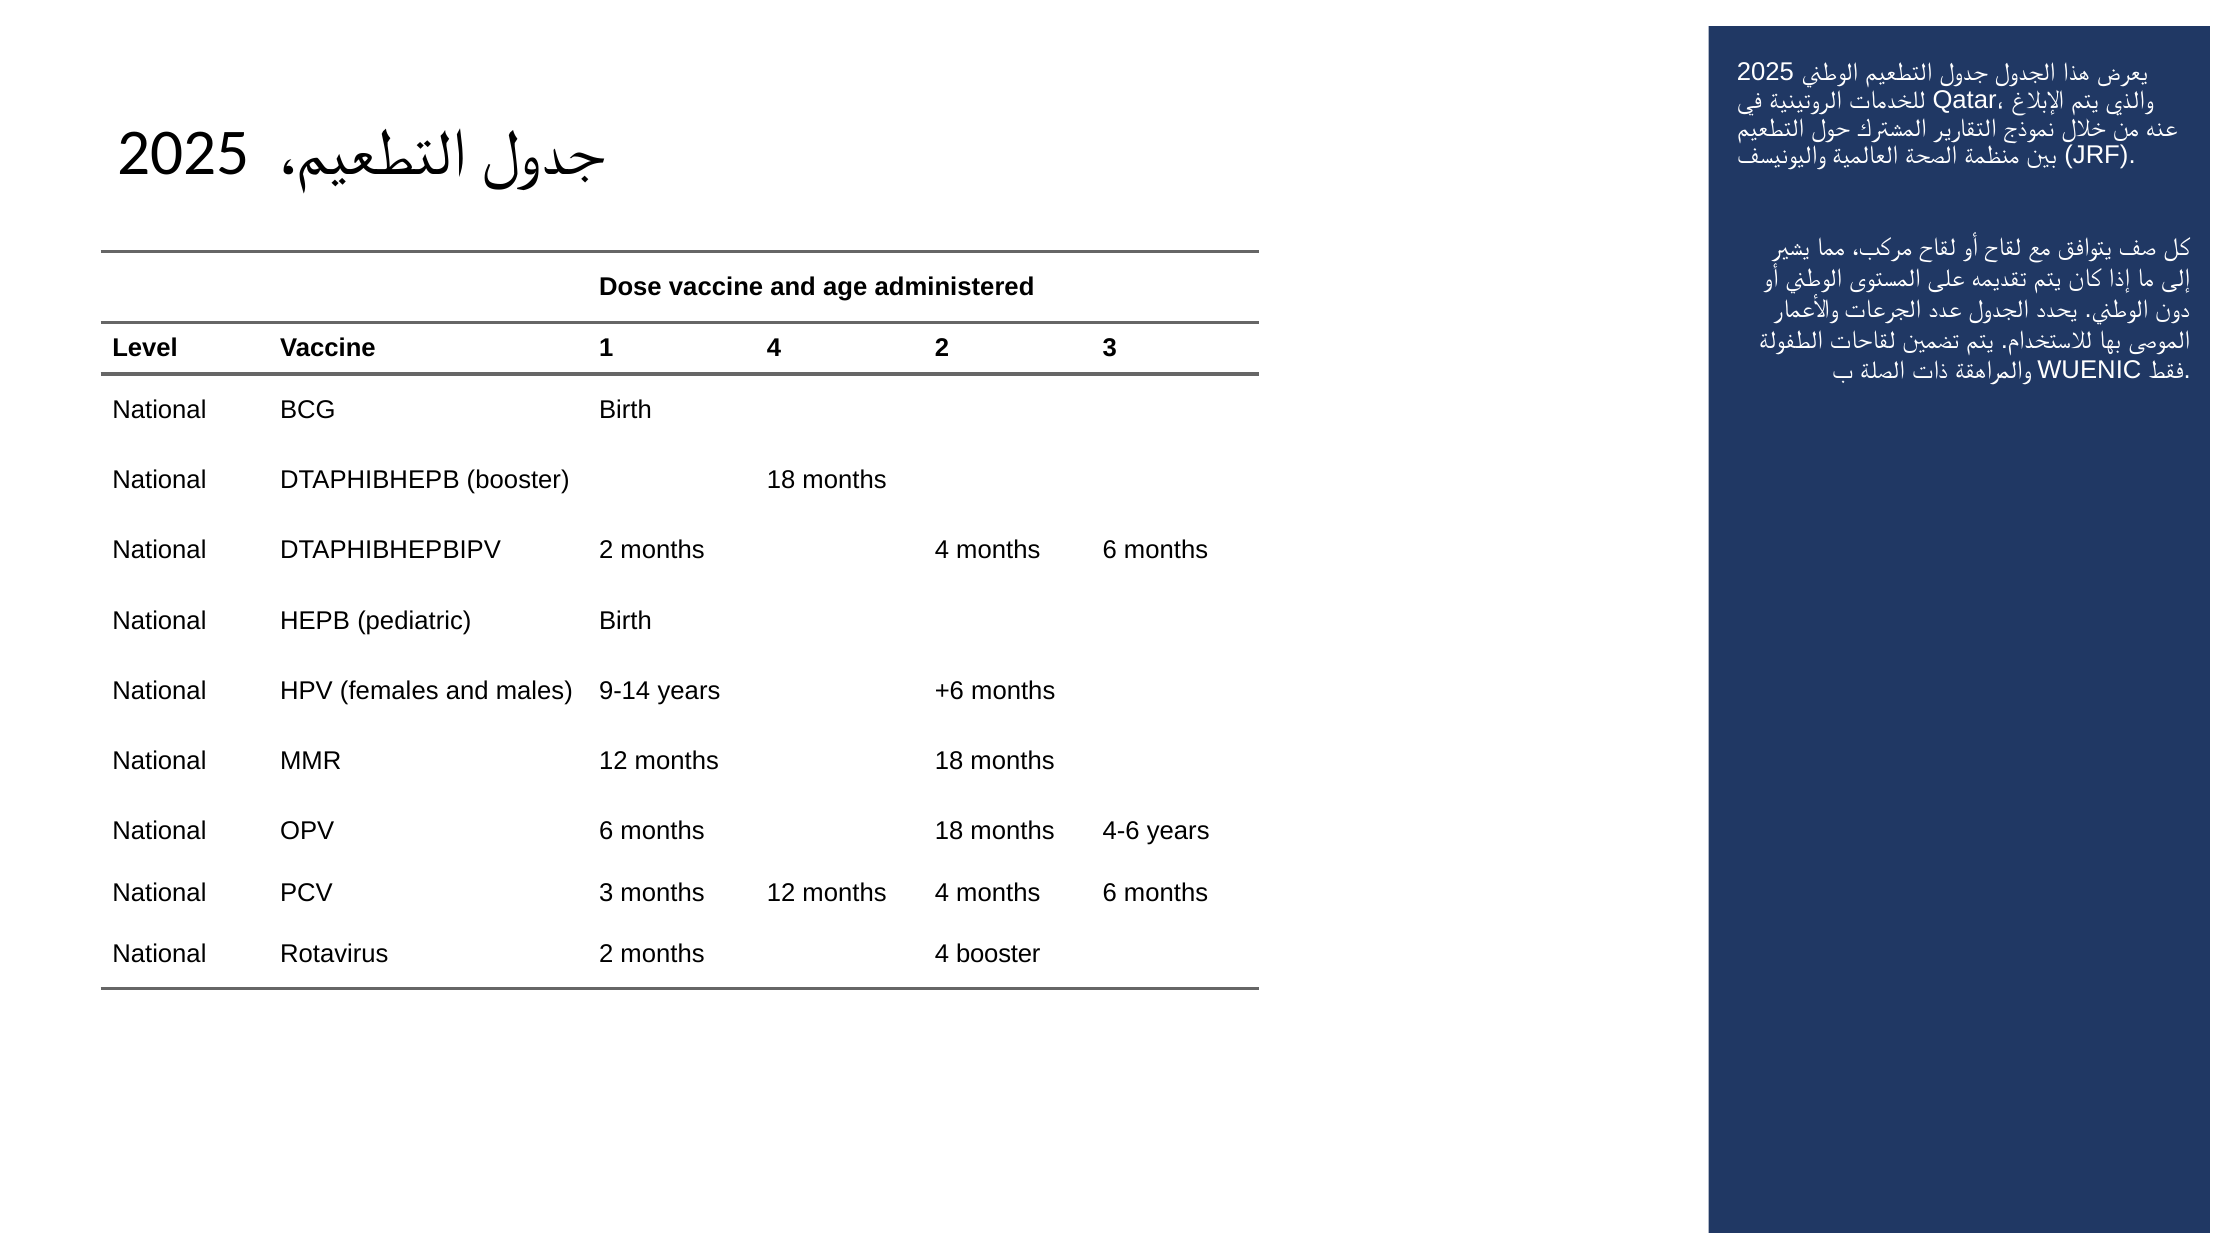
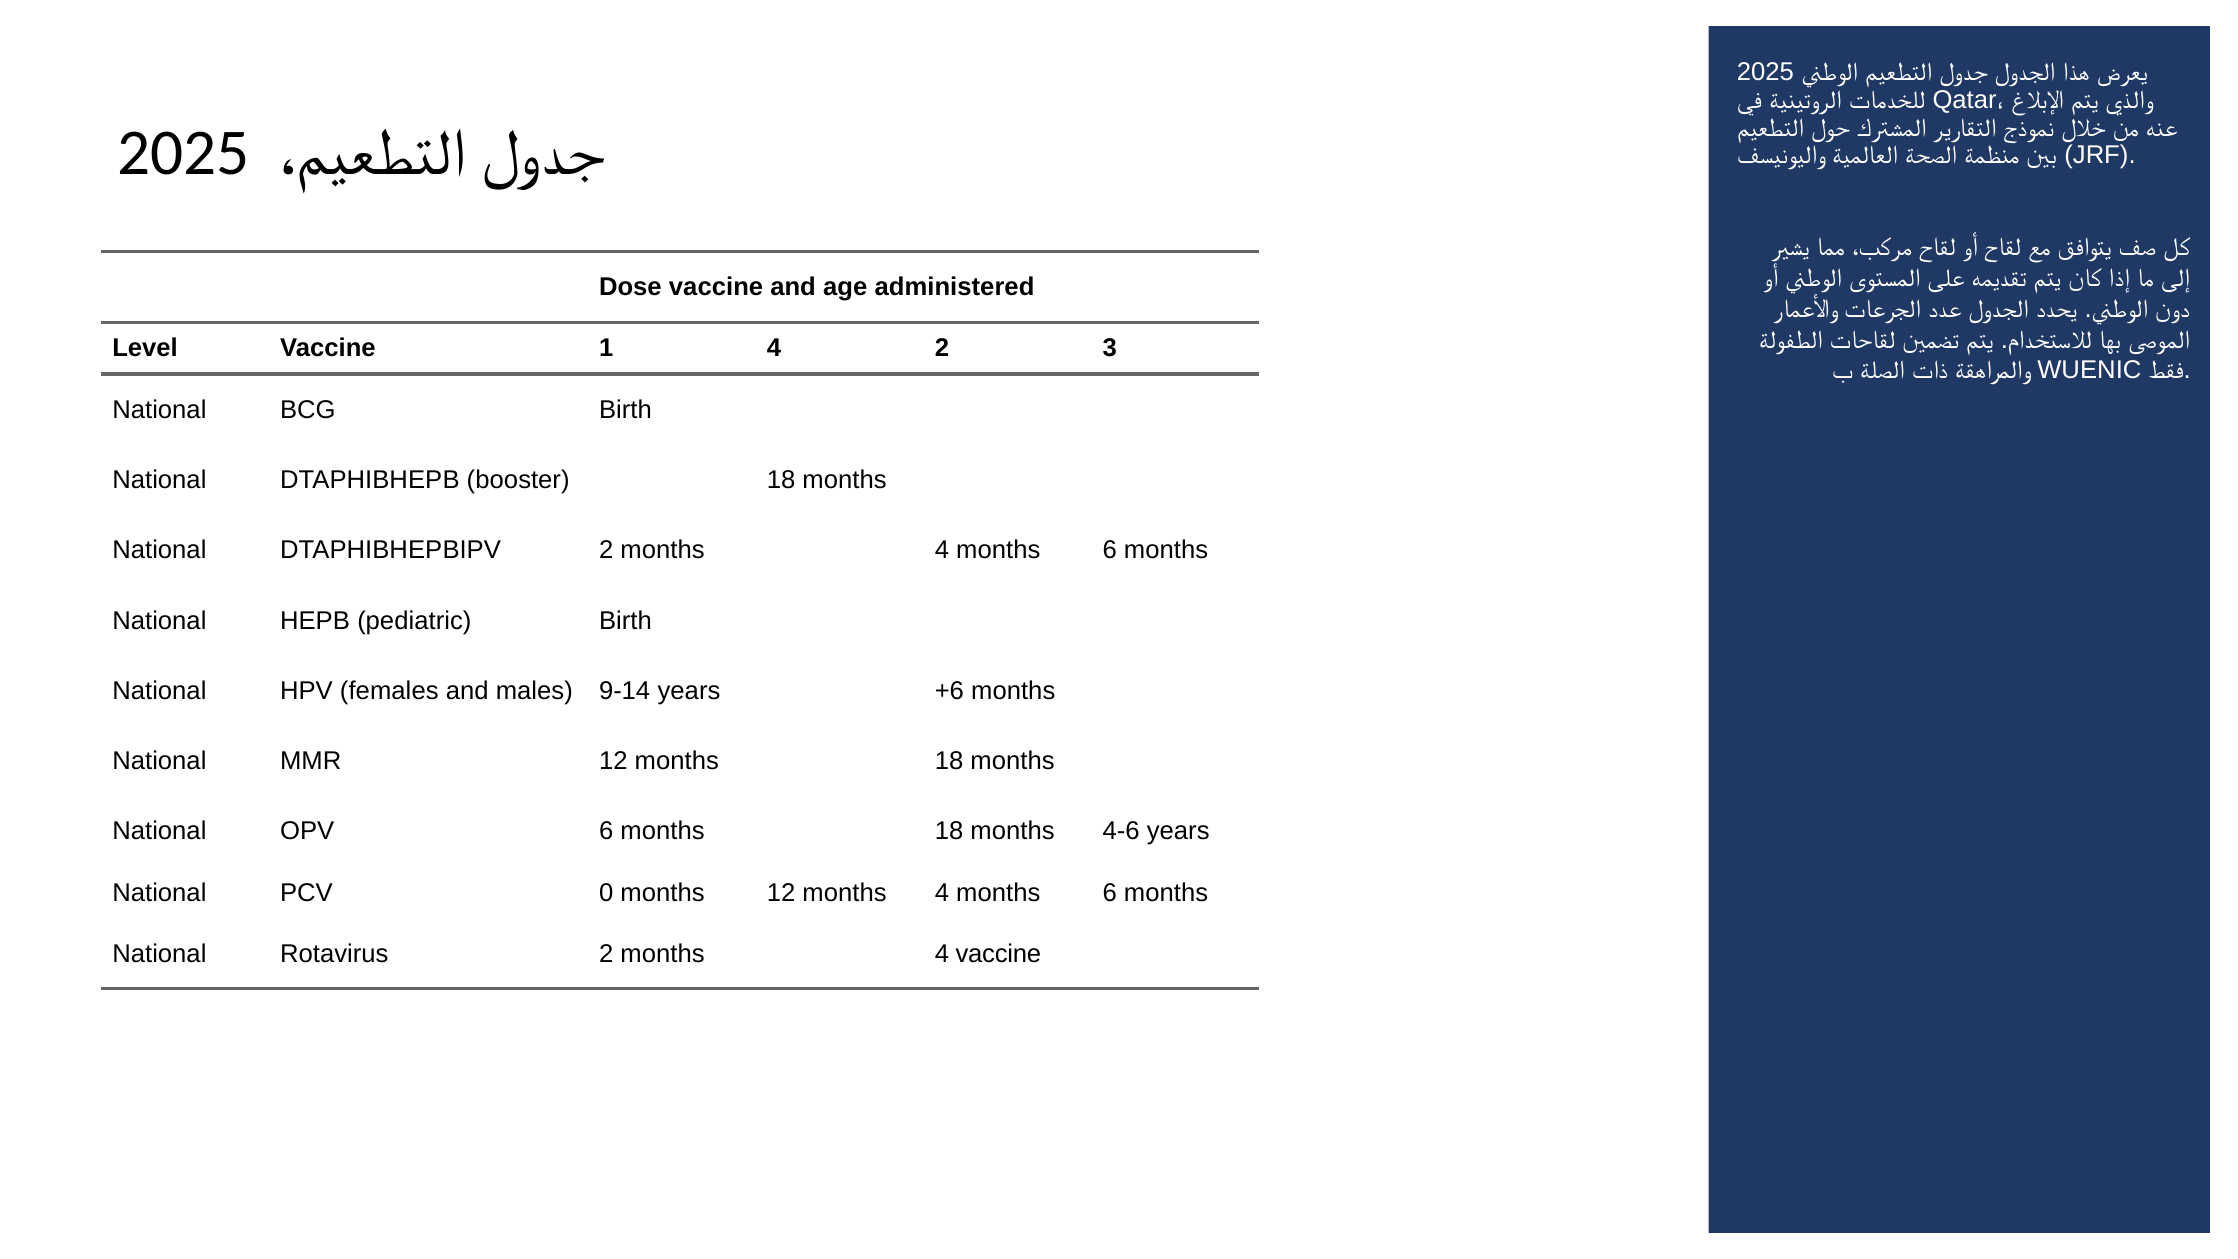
PCV 3: 3 -> 0 (606, 893)
4 booster: booster -> vaccine (998, 954)
